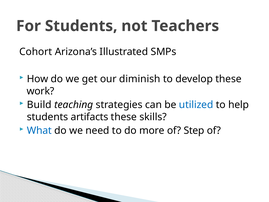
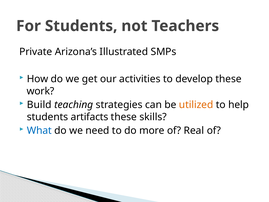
Cohort: Cohort -> Private (36, 52)
diminish: diminish -> activities (140, 79)
utilized colour: blue -> orange (196, 105)
Step: Step -> Real (194, 130)
